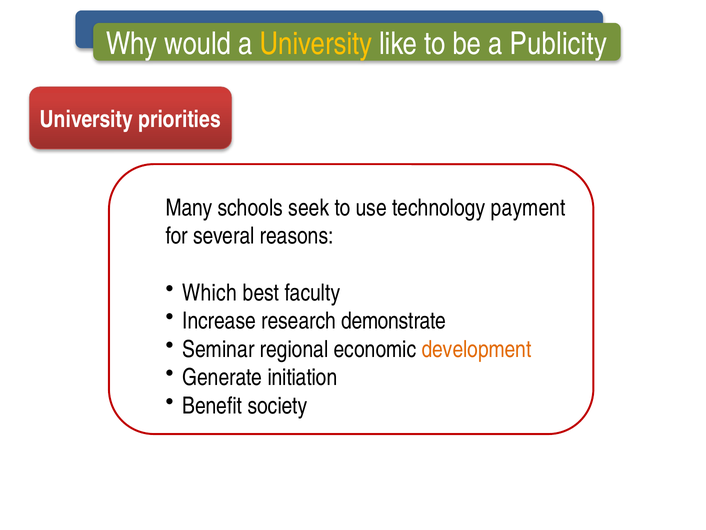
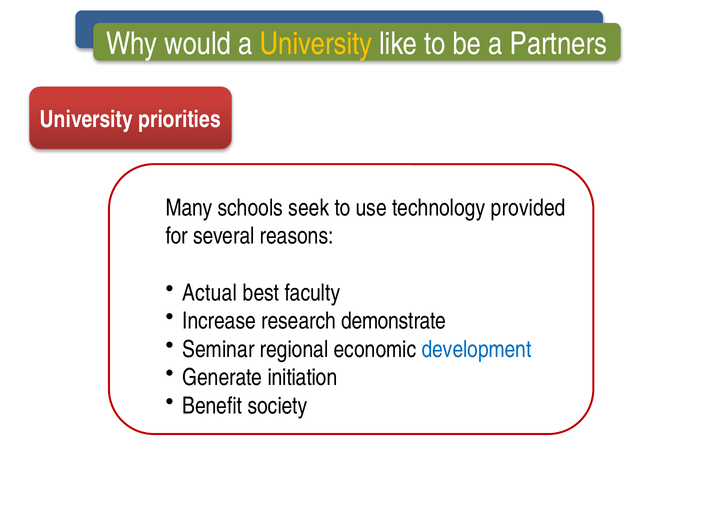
Publicity: Publicity -> Partners (559, 44)
payment: payment -> provided (528, 208)
Which: Which -> Actual (210, 292)
development colour: orange -> blue (477, 349)
